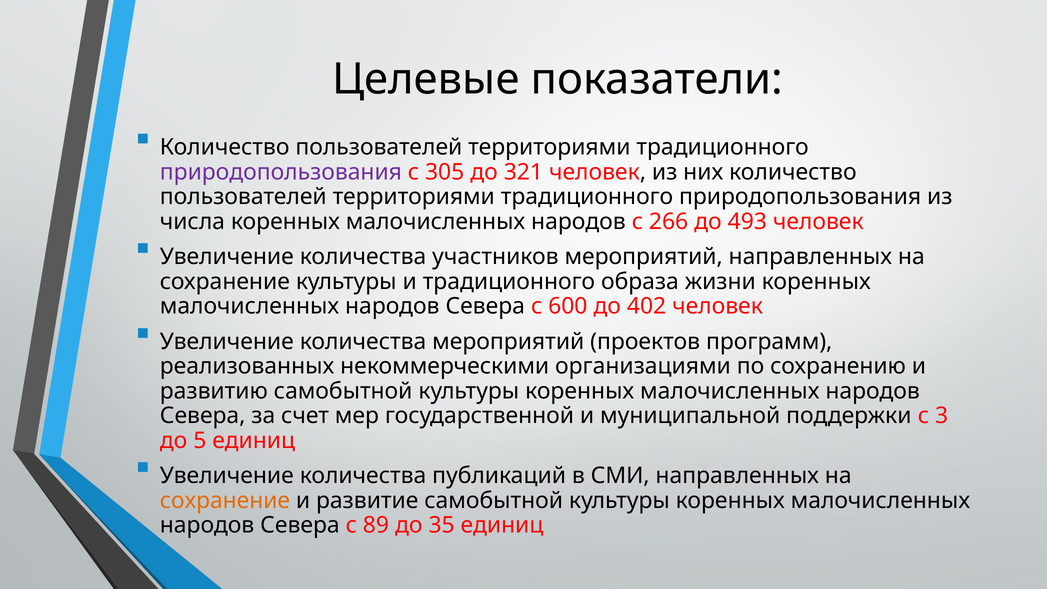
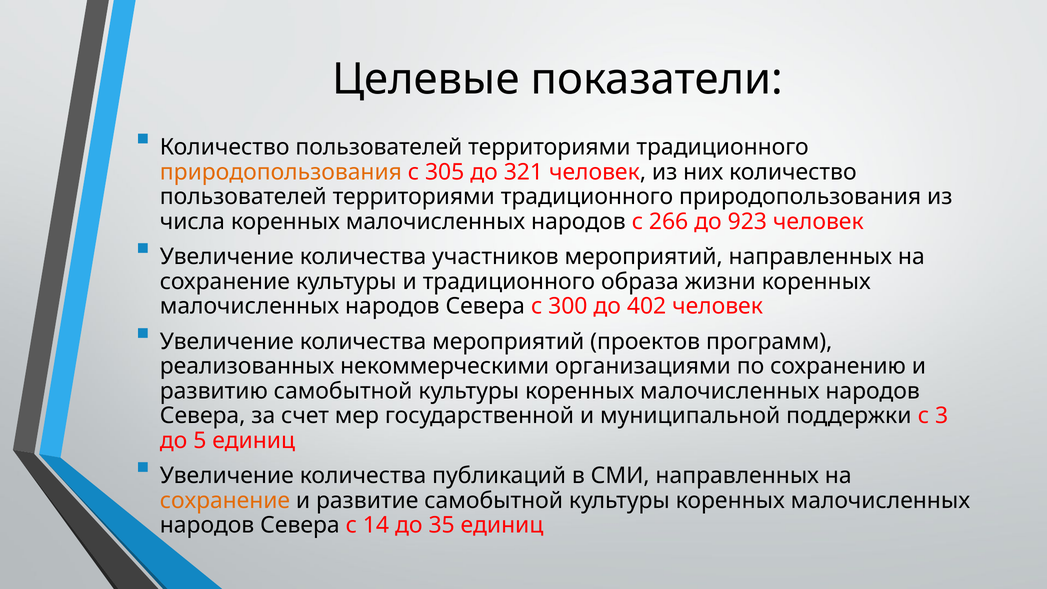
природопользования colour: purple -> orange (281, 172)
493: 493 -> 923 (747, 221)
600: 600 -> 300 (568, 306)
89: 89 -> 14 (376, 525)
